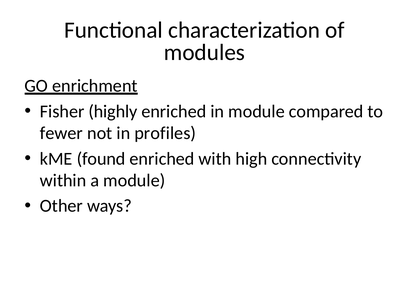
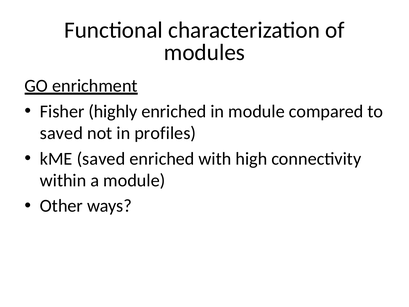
fewer: fewer -> saved (61, 133)
kME found: found -> saved (101, 159)
